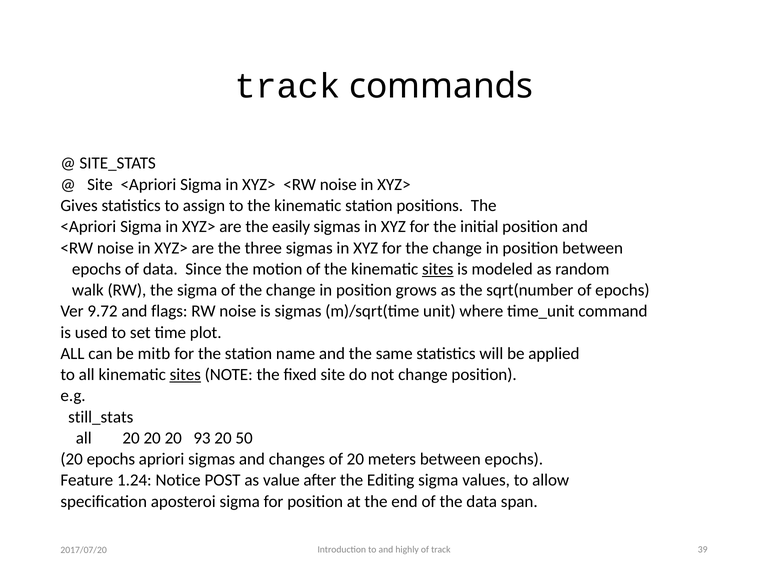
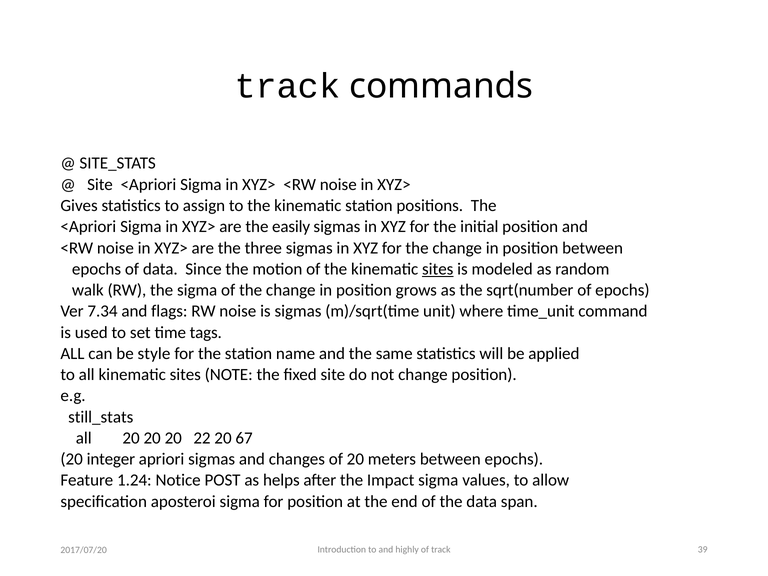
9.72: 9.72 -> 7.34 (102, 311)
plot: plot -> tags (206, 332)
mitb: mitb -> style (154, 354)
sites underline: present -> none (185, 375)
93: 93 -> 22 (202, 438)
50: 50 -> 67 (244, 438)
20 epochs: epochs -> integer (111, 459)
value: value -> helps (281, 480)
Editing: Editing -> Impact (391, 480)
